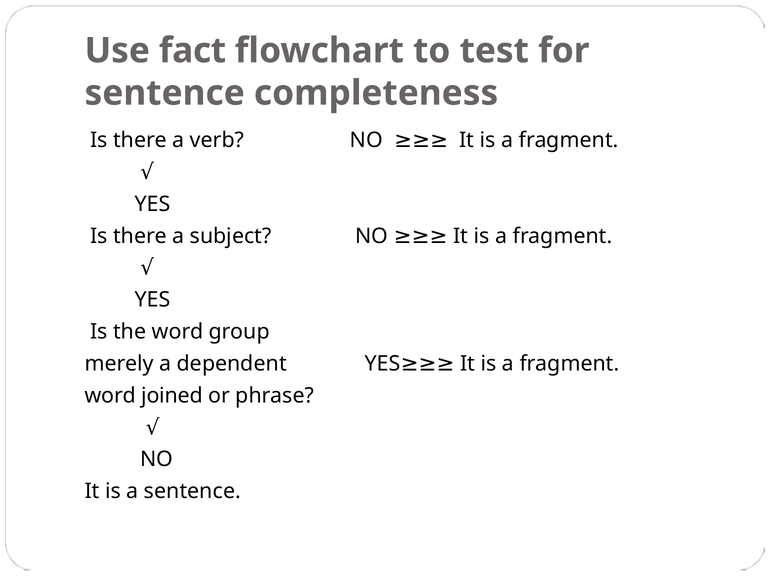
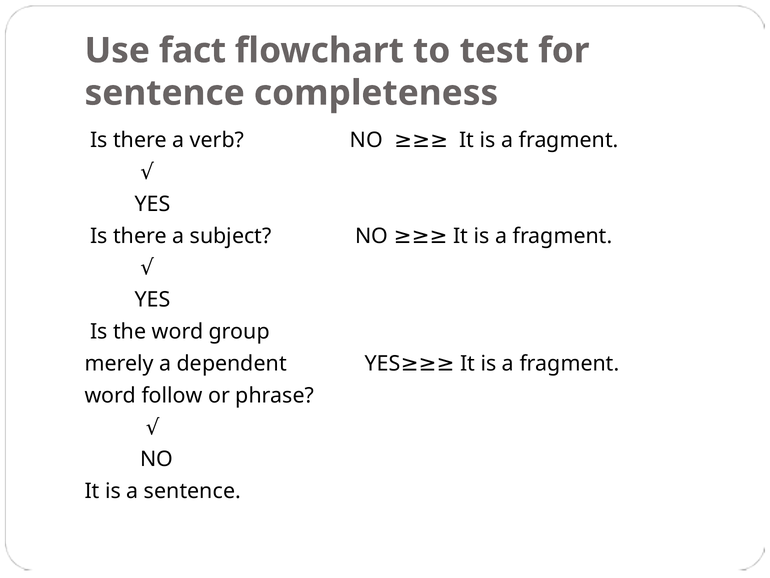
joined: joined -> follow (172, 395)
